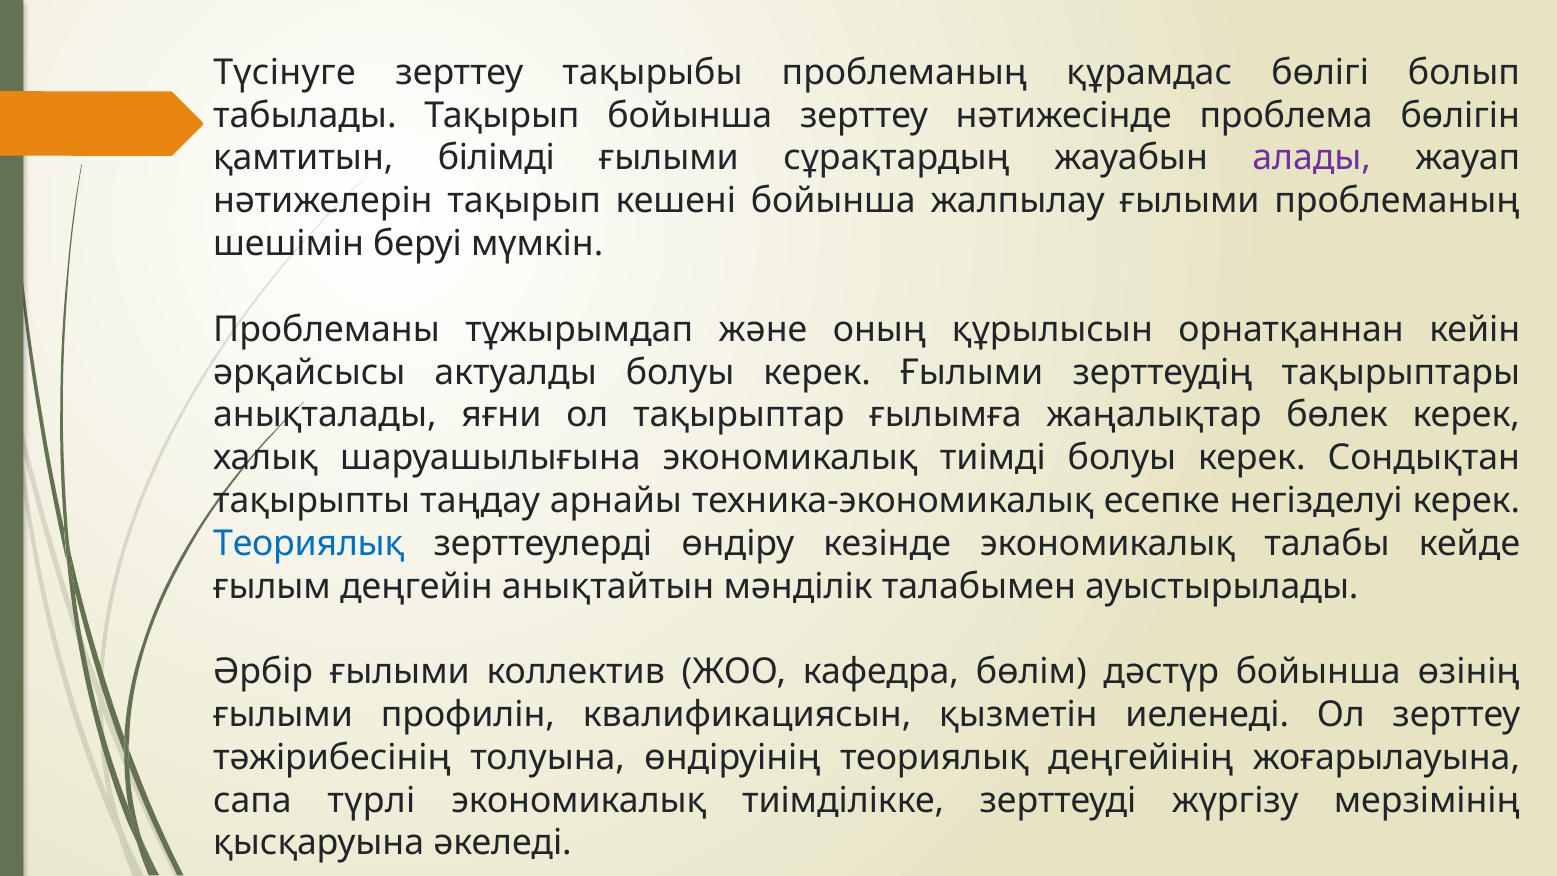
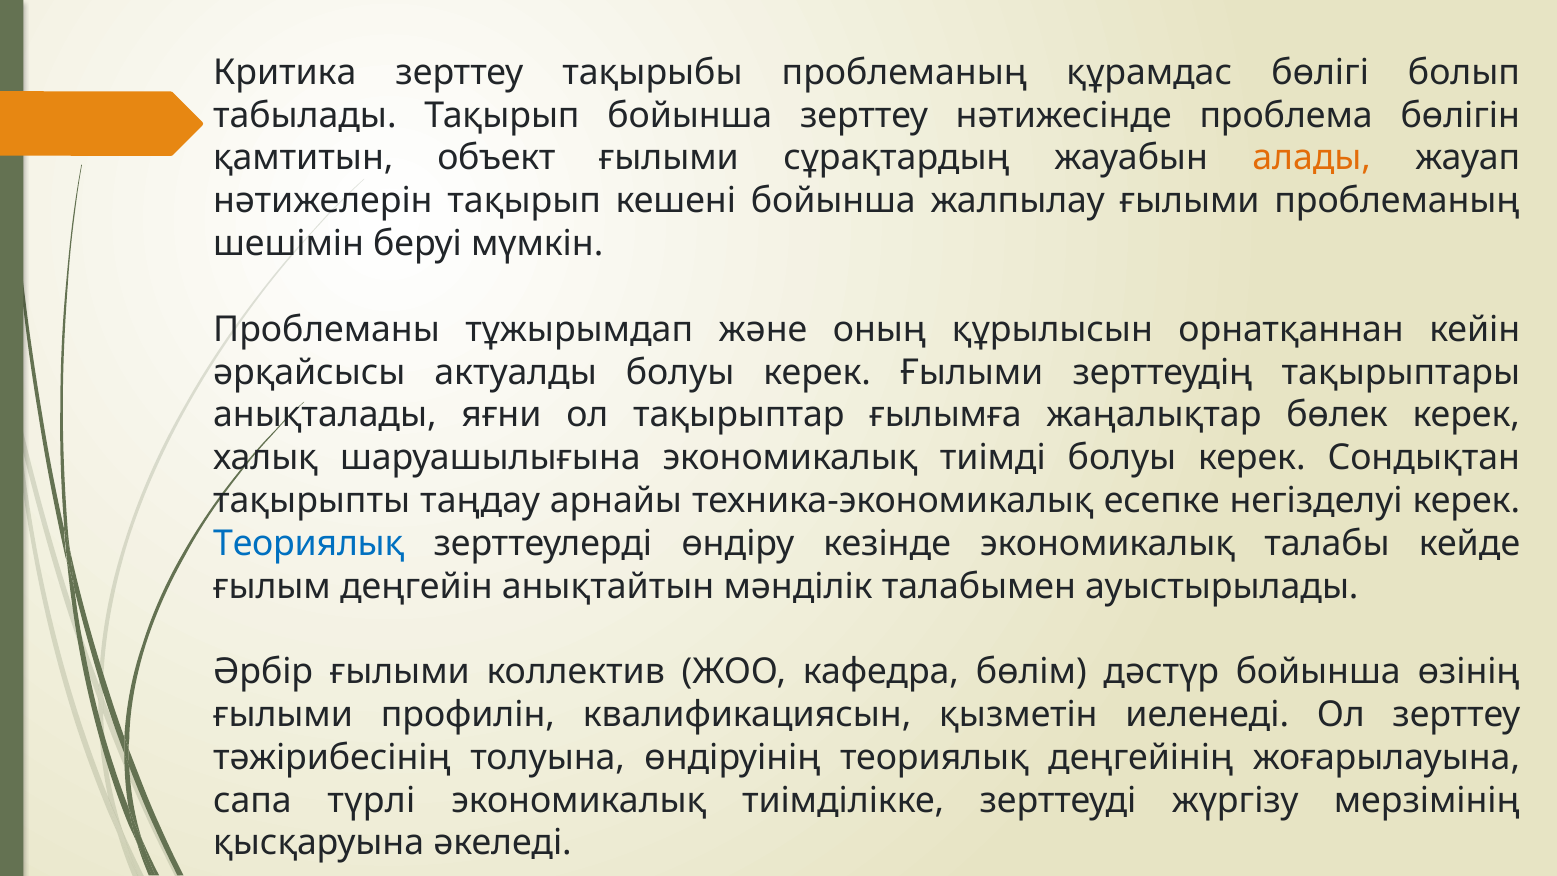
Түсінуге: Түсінуге -> Критика (285, 73)
білімді: білімді -> объект (496, 158)
алады colour: purple -> orange (1312, 158)
